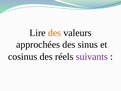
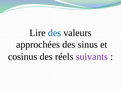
des colour: orange -> blue (55, 33)
